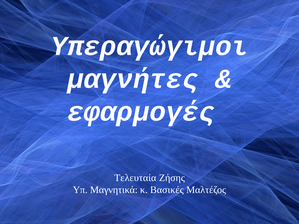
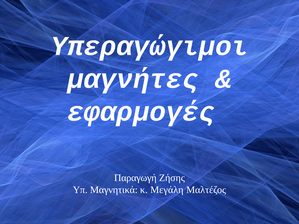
Τελευταία: Τελευταία -> Παραγωγή (135, 178)
Βασικές: Βασικές -> Μεγάλη (167, 190)
